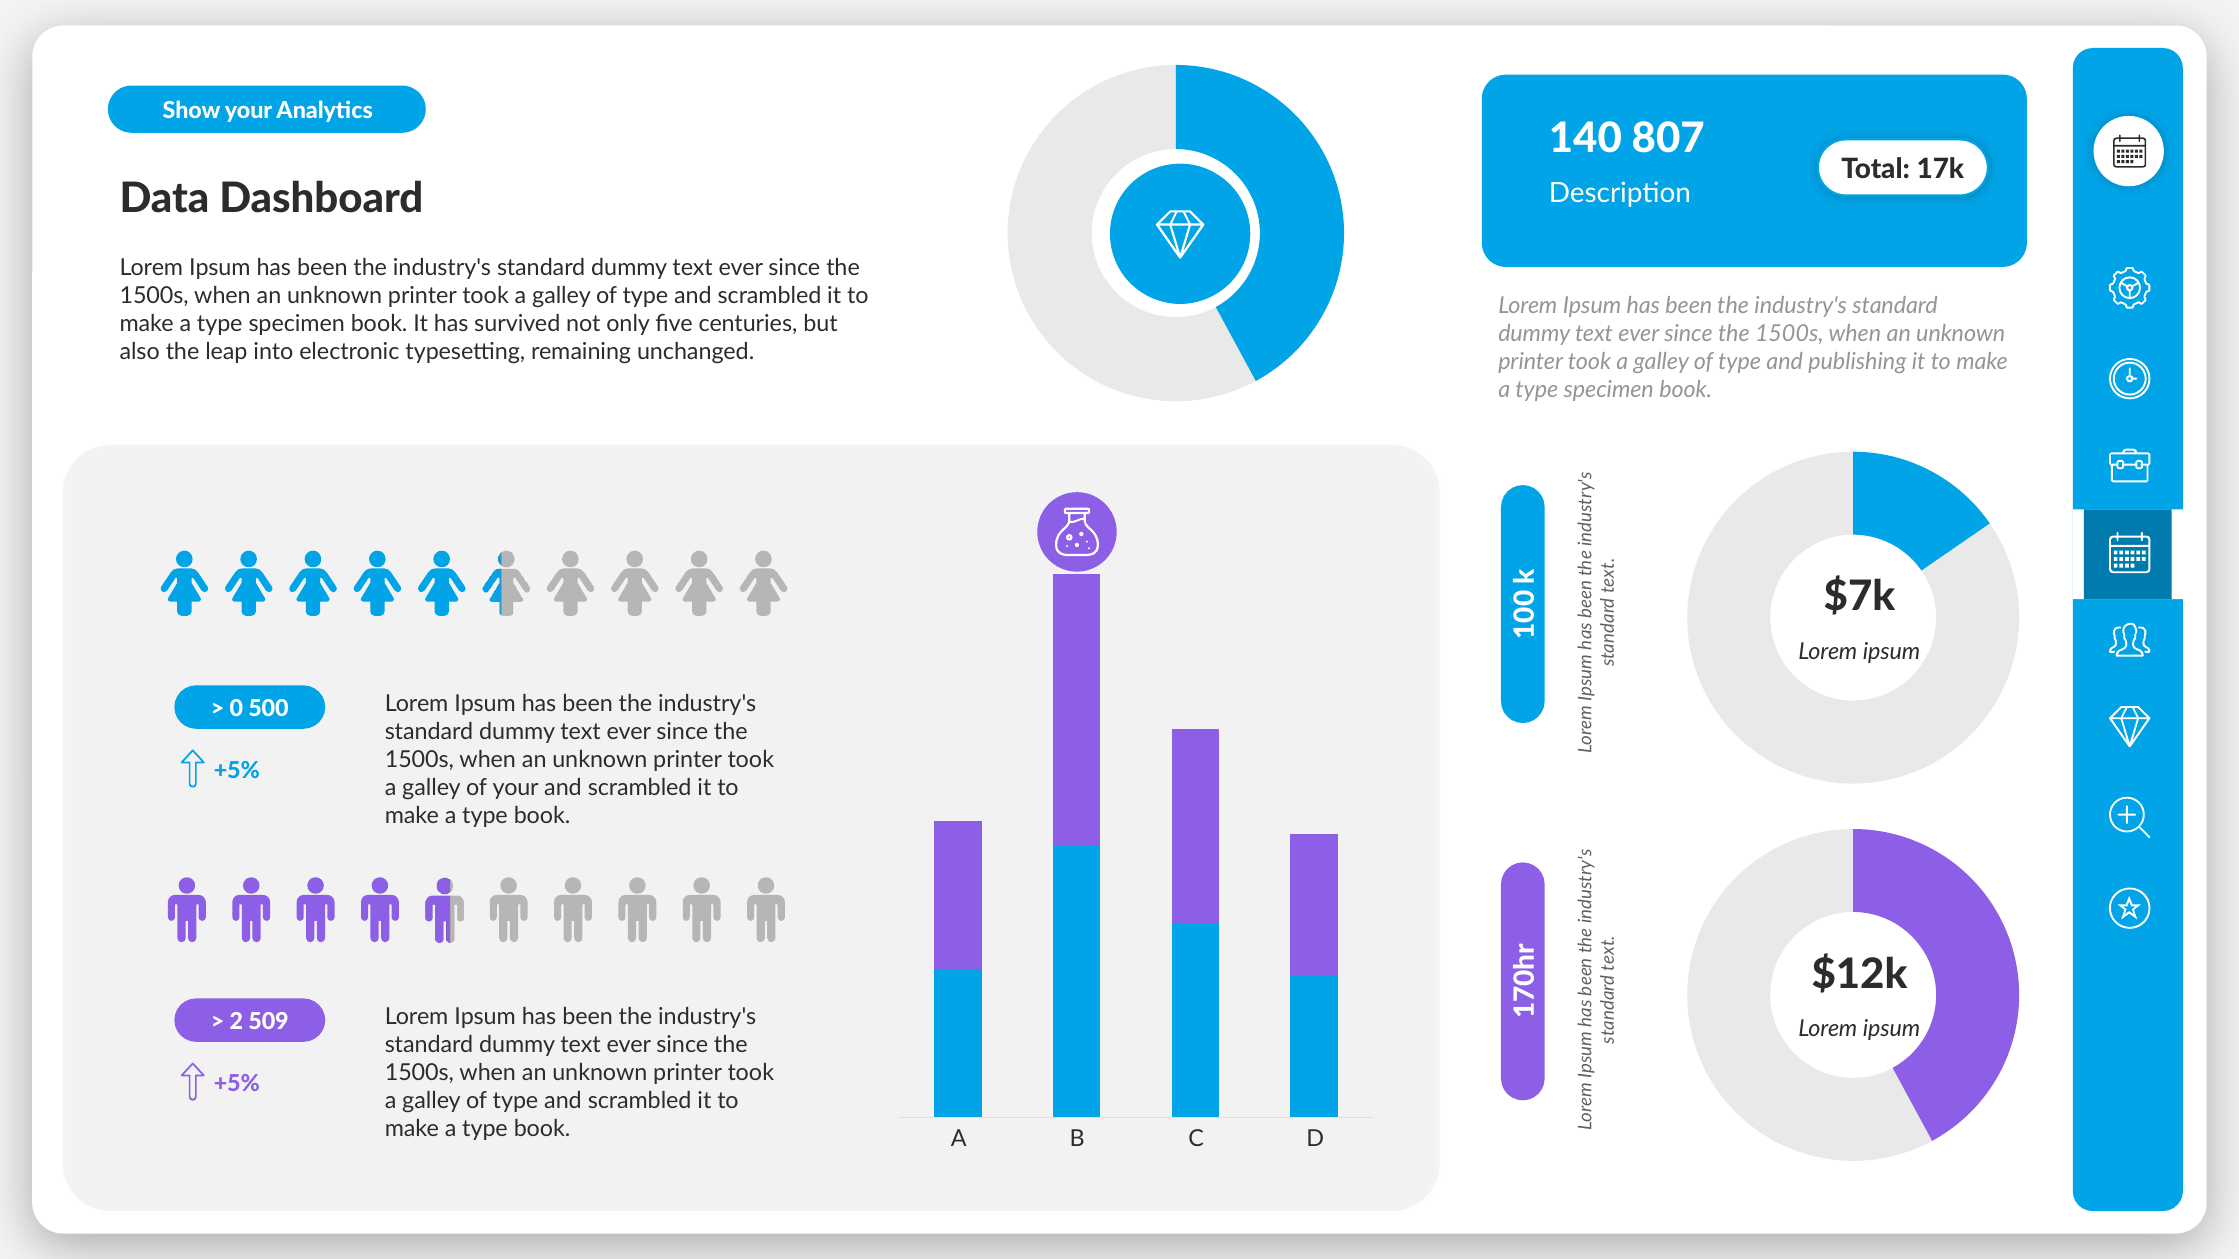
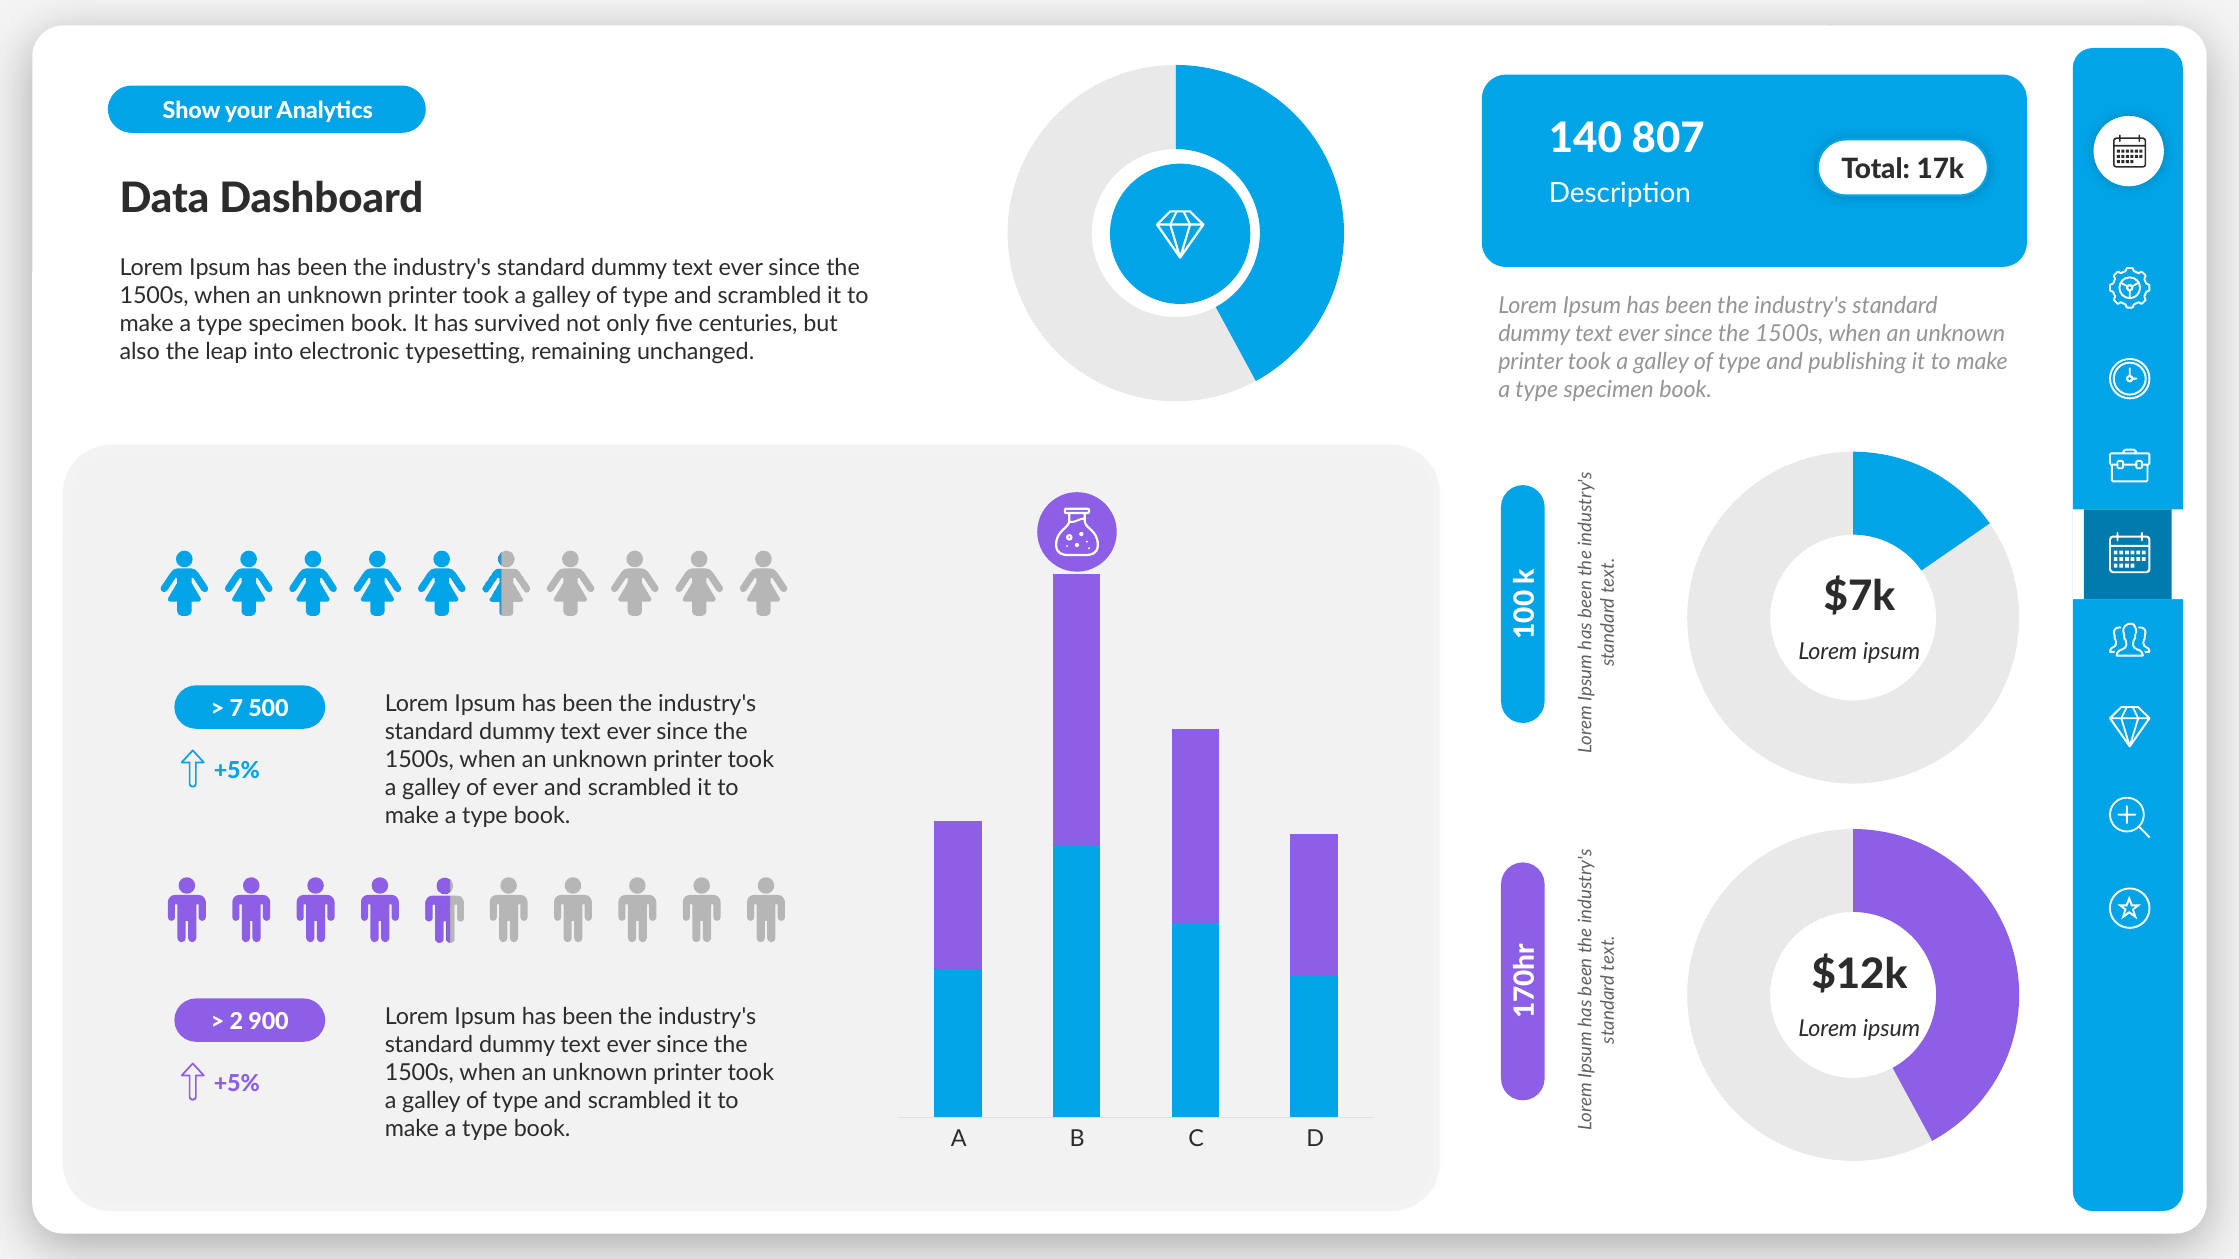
0: 0 -> 7 (236, 709)
of your: your -> ever (515, 788)
509: 509 -> 900 (269, 1022)
